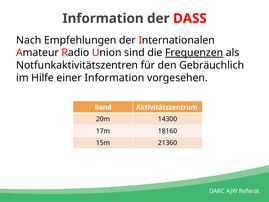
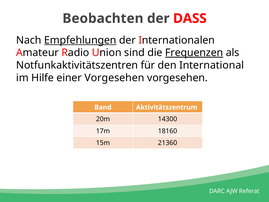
Information: Information -> Beobachten (103, 18)
Empfehlungen underline: none -> present (80, 40)
Gebräuchlich: Gebräuchlich -> International (212, 65)
einer Information: Information -> Vorgesehen (114, 78)
